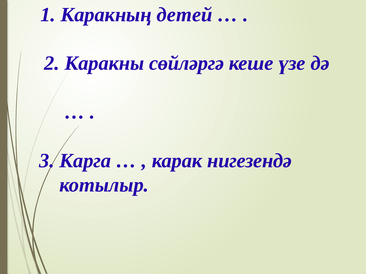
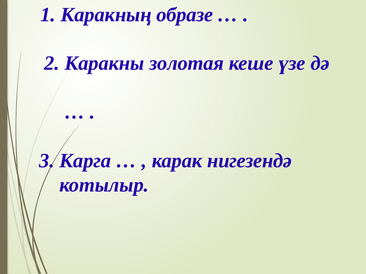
детей: детей -> образе (185, 15)
сөйләргә: сөйләргә -> золотая (187, 63)
